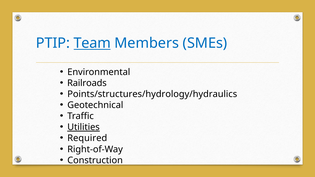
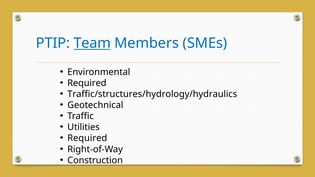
Railroads: Railroads -> Required (87, 83)
Points/structures/hydrology/hydraulics: Points/structures/hydrology/hydraulics -> Traffic/structures/hydrology/hydraulics (152, 94)
Utilities underline: present -> none (84, 127)
